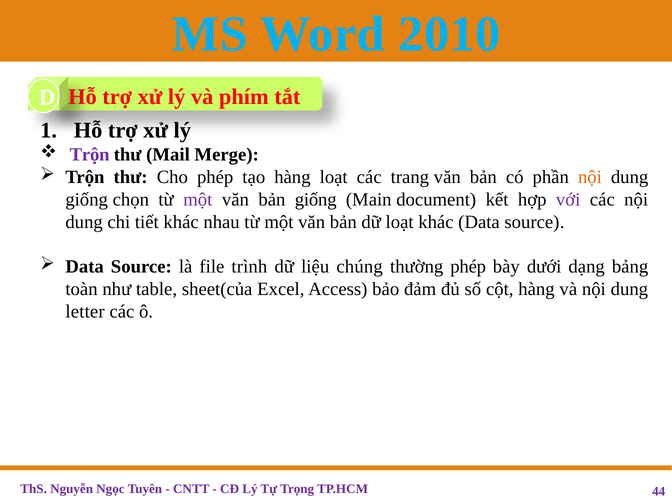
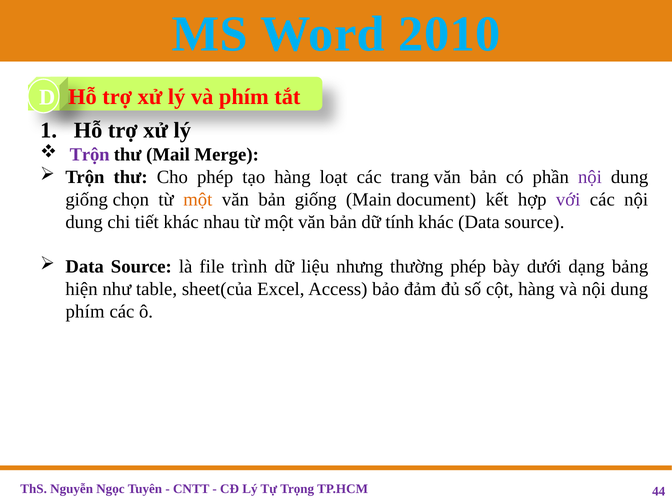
nội colour: orange -> purple (590, 177)
một colour: purple -> orange (198, 199)
dữ loạt: loạt -> tính (400, 222)
chúng: chúng -> nhưng (360, 267)
toàn: toàn -> hiện (82, 289)
letter: letter -> phím (85, 312)
